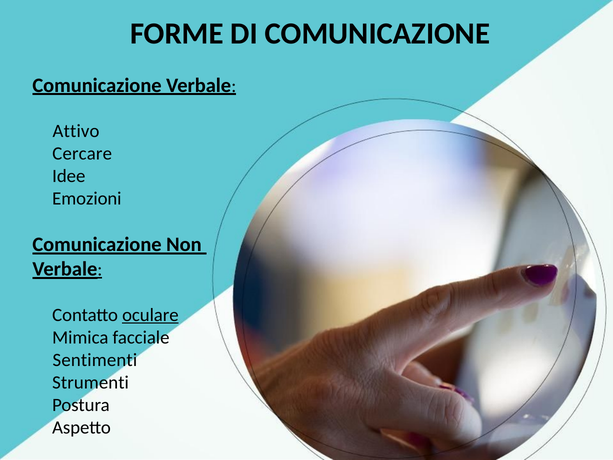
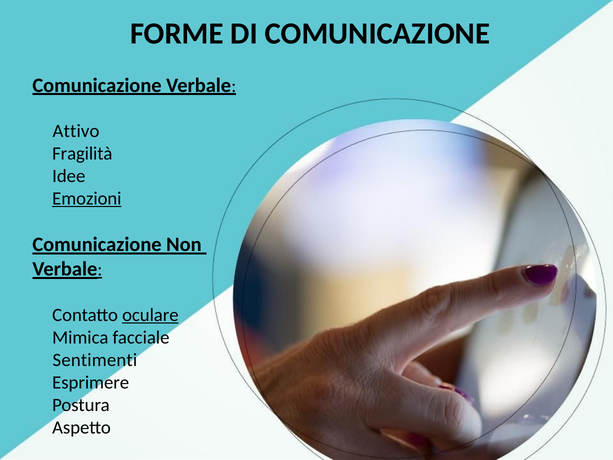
Cercare: Cercare -> Fragilità (82, 154)
Emozioni underline: none -> present (87, 198)
Strumenti: Strumenti -> Esprimere (91, 382)
